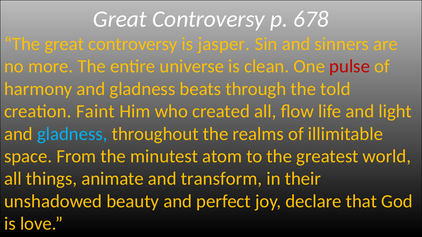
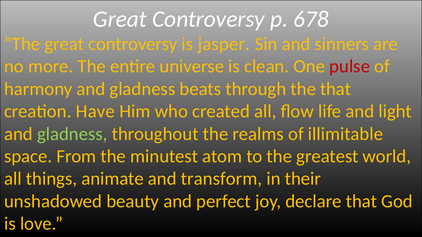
the told: told -> that (336, 89)
Faint: Faint -> Have (95, 112)
gladness colour: light blue -> light green (72, 134)
